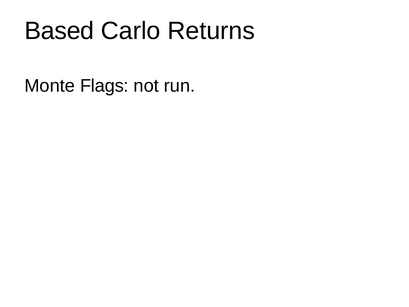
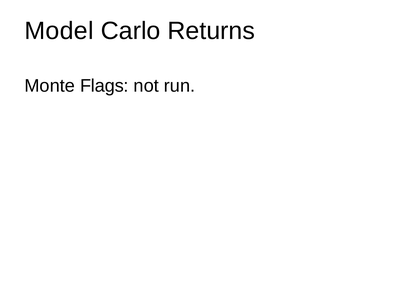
Based: Based -> Model (59, 31)
